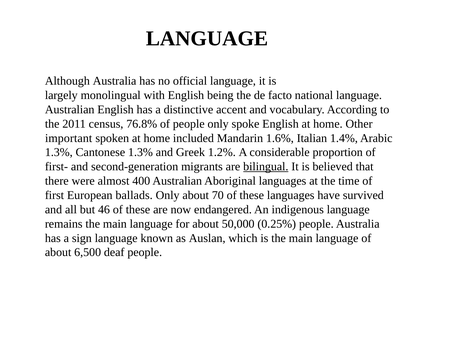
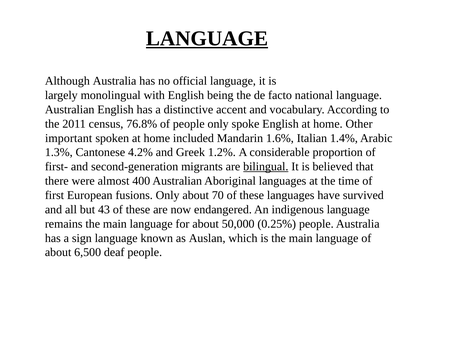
LANGUAGE underline: none -> present (207, 39)
Cantonese 1.3%: 1.3% -> 4.2% (140, 152)
ballads: ballads -> fusions (134, 195)
46: 46 -> 43 (104, 210)
